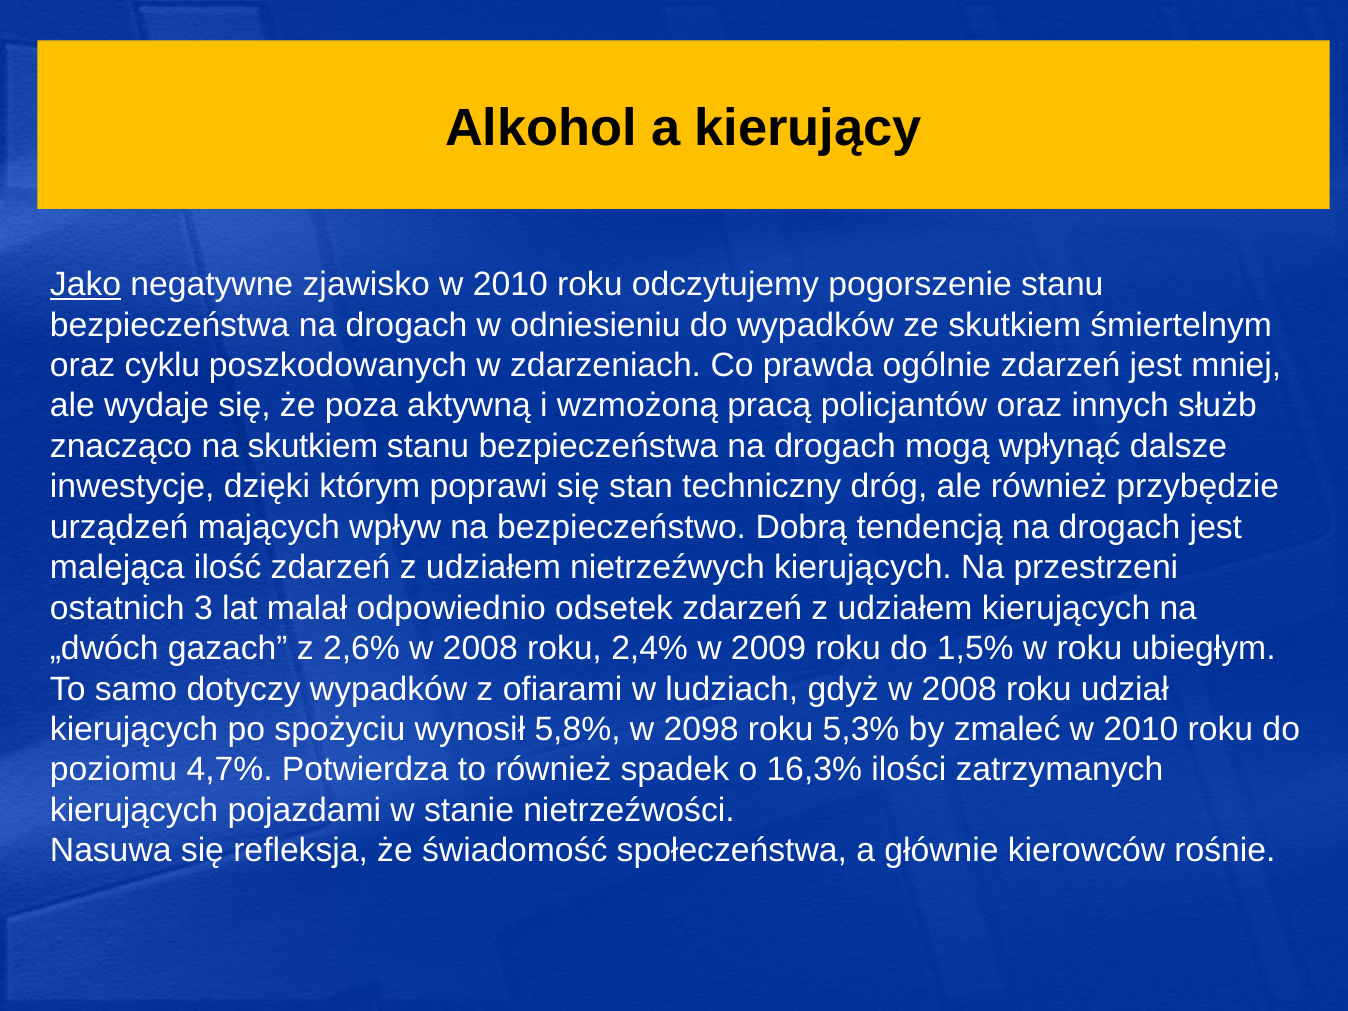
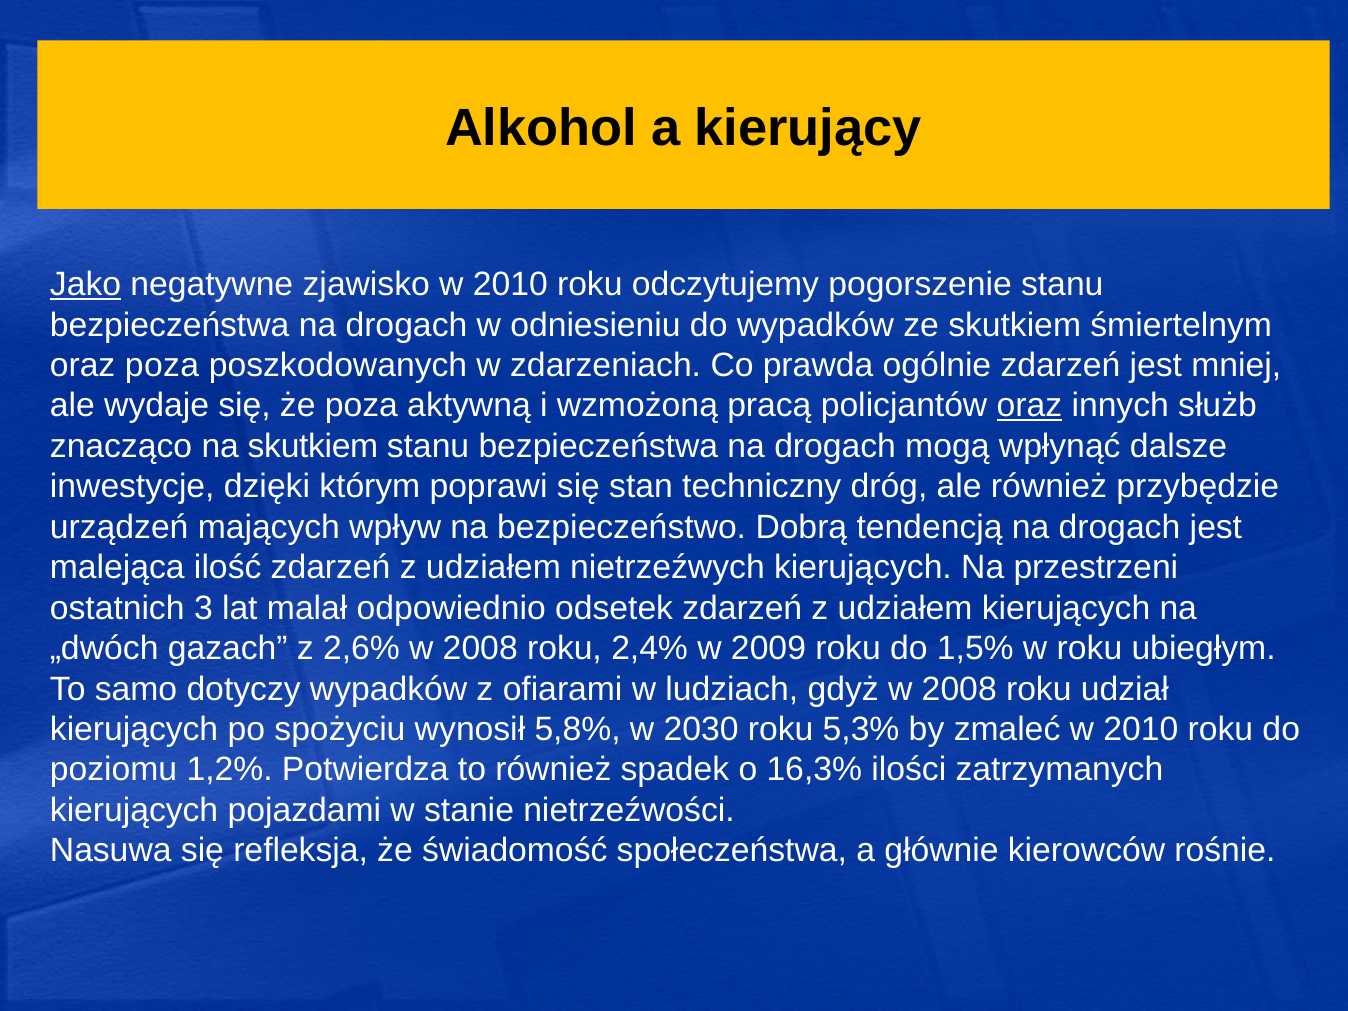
oraz cyklu: cyklu -> poza (162, 365)
oraz underline: none -> present (1029, 406)
2098: 2098 -> 2030 (701, 729)
4,7%: 4,7% -> 1,2% (230, 770)
